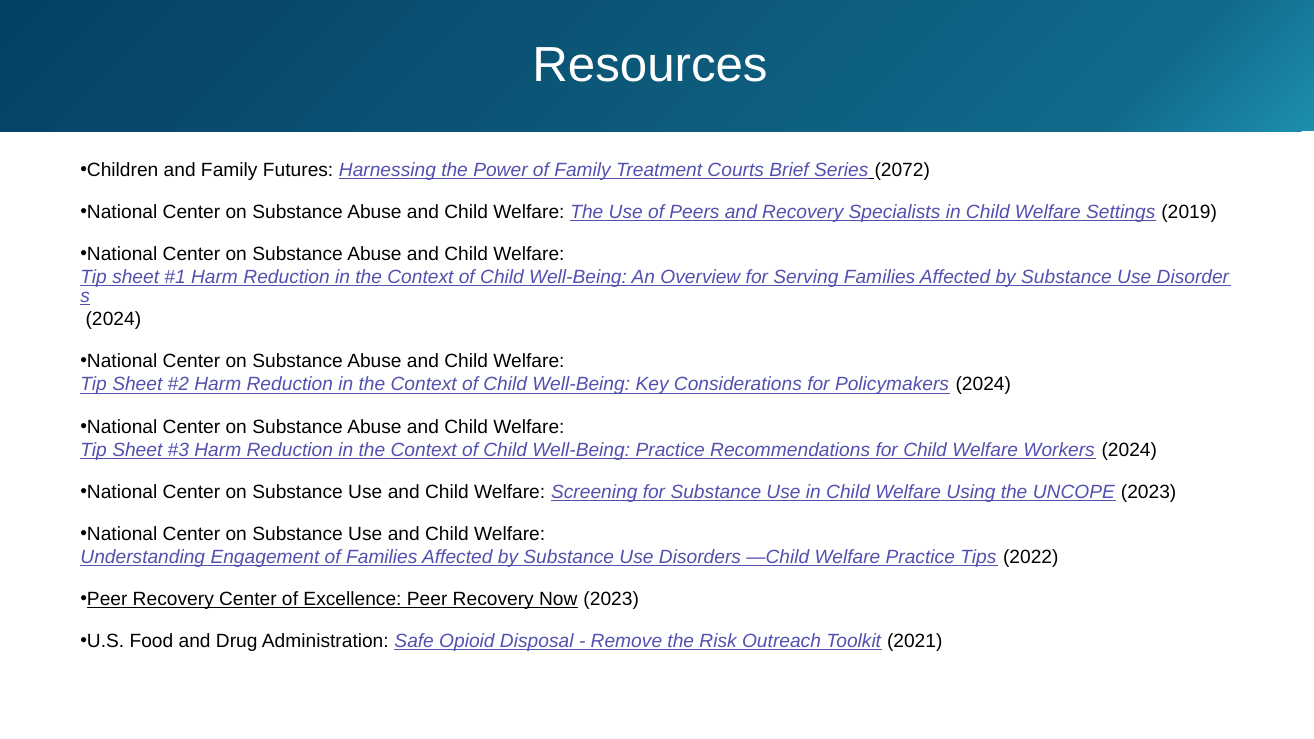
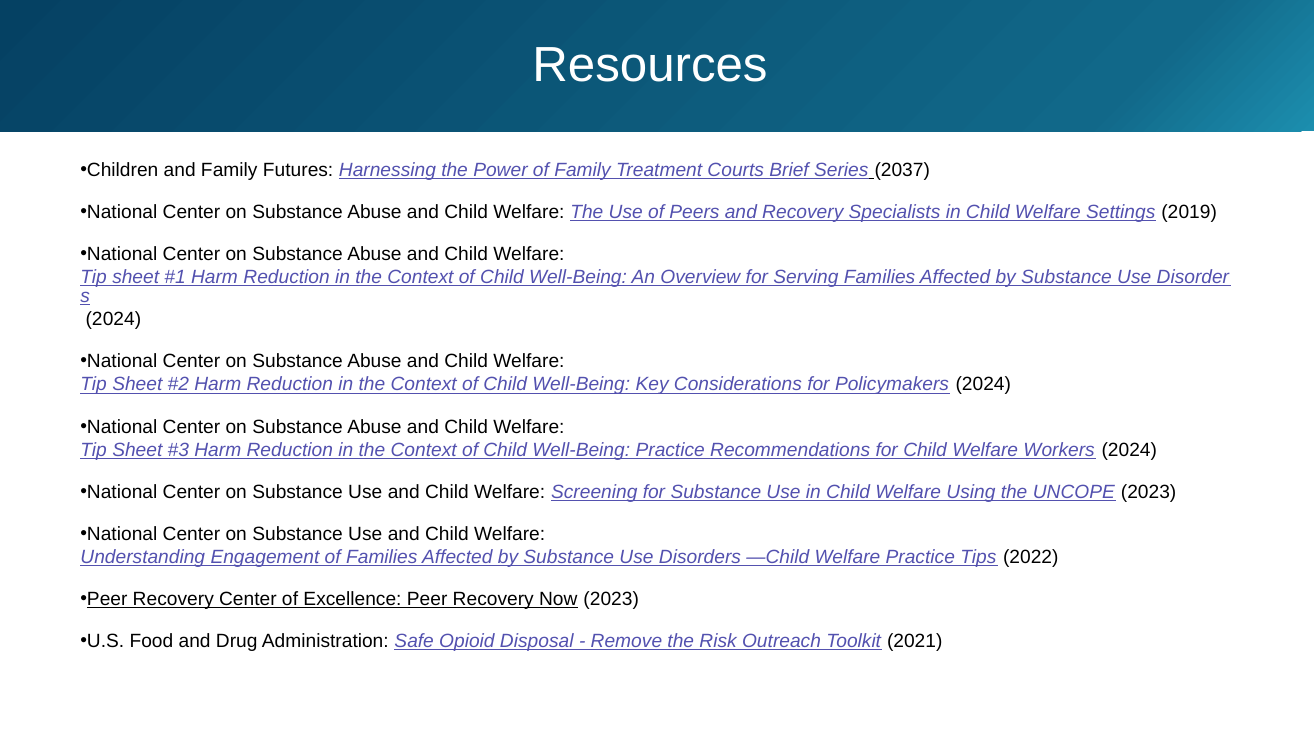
2072: 2072 -> 2037 (902, 170)
